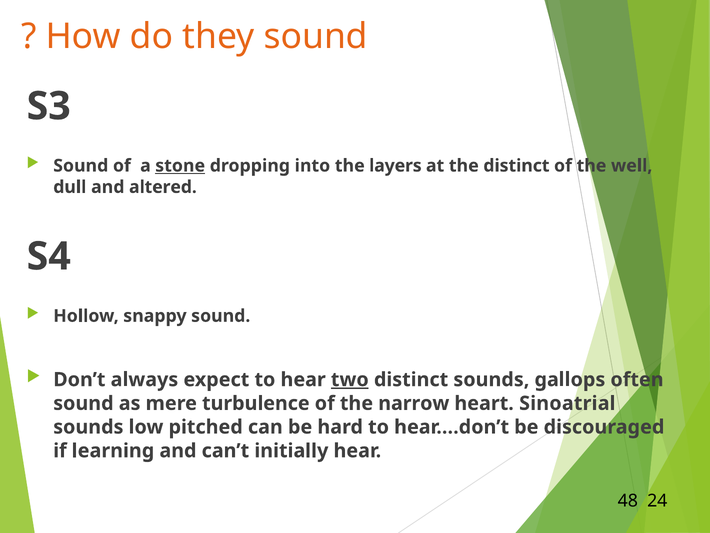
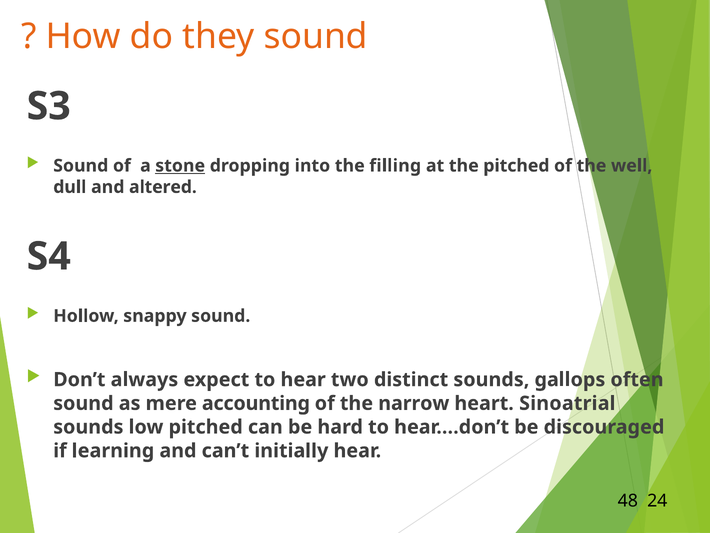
layers: layers -> filling (395, 166)
the distinct: distinct -> pitched (516, 166)
two underline: present -> none (350, 379)
turbulence: turbulence -> accounting (256, 403)
